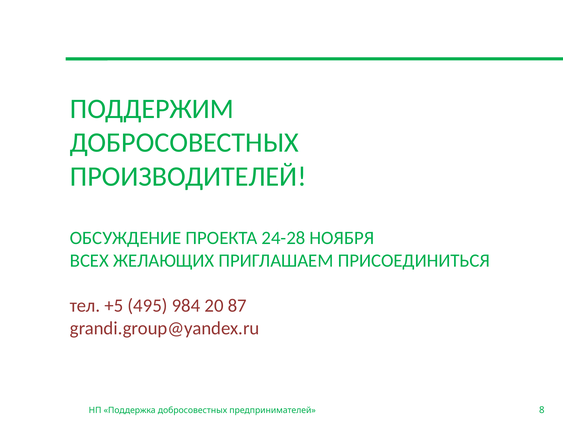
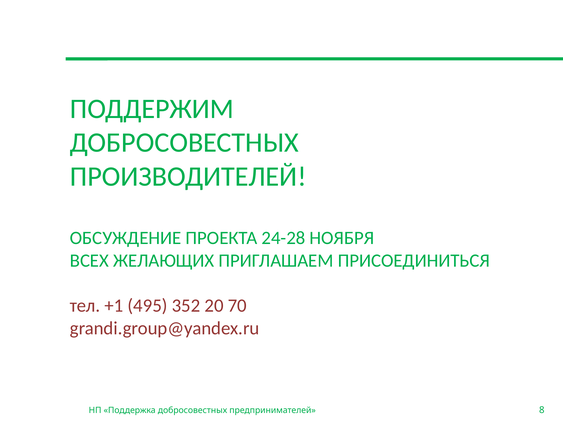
+5: +5 -> +1 (114, 305)
984: 984 -> 352 (186, 305)
87: 87 -> 70 (237, 305)
